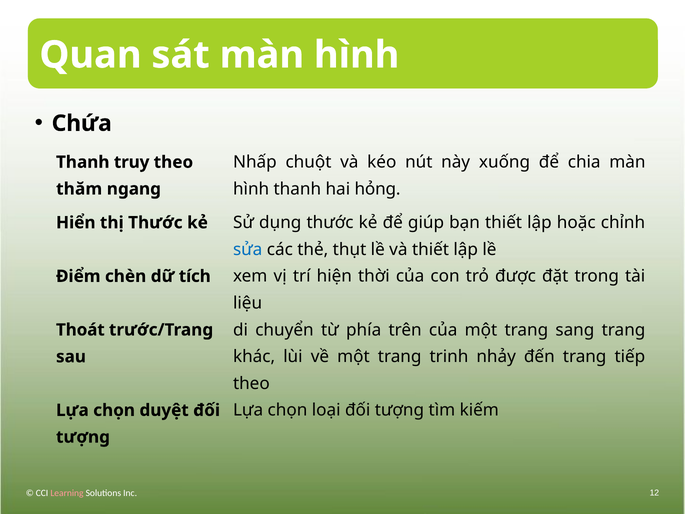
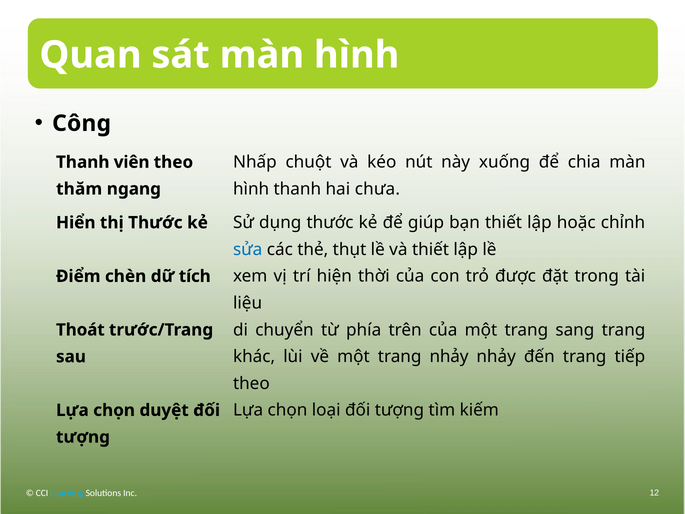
Chứa: Chứa -> Công (82, 123)
truy: truy -> viên (132, 162)
hỏng: hỏng -> chưa (377, 189)
trang trinh: trinh -> nhảy (449, 356)
Learning colour: pink -> light blue (67, 493)
